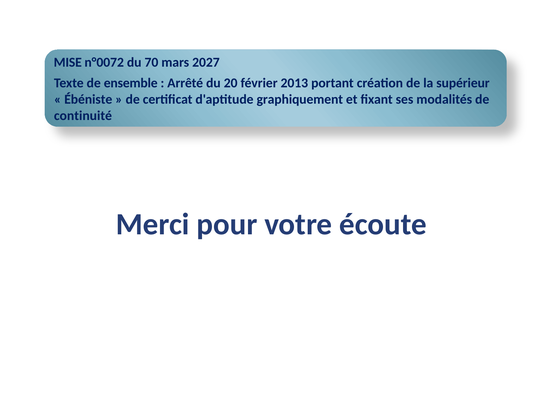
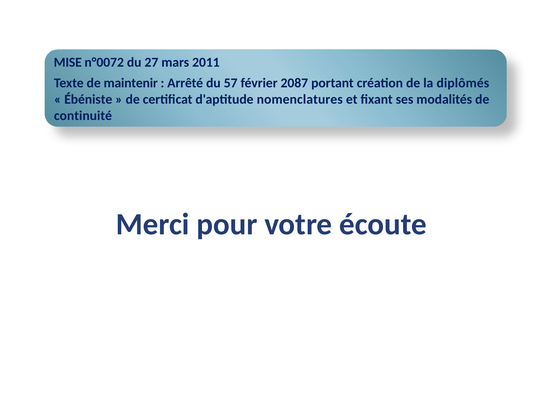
70: 70 -> 27 (151, 62)
2027: 2027 -> 2011 (206, 62)
ensemble: ensemble -> maintenir (131, 83)
20: 20 -> 57 (231, 83)
2013: 2013 -> 2087 (294, 83)
supérieur: supérieur -> diplômés (463, 83)
graphiquement: graphiquement -> nomenclatures (300, 99)
